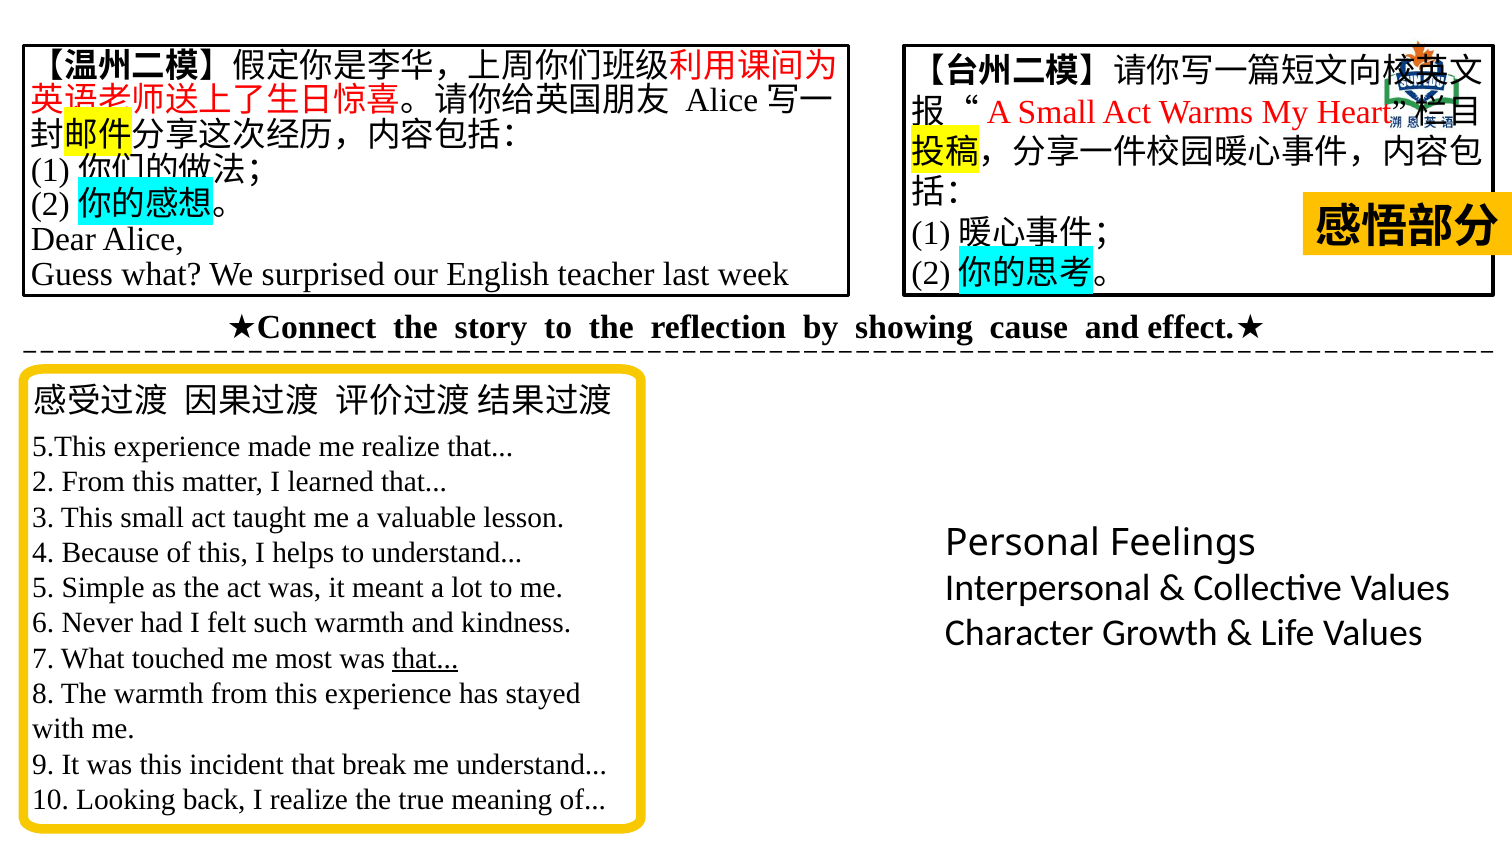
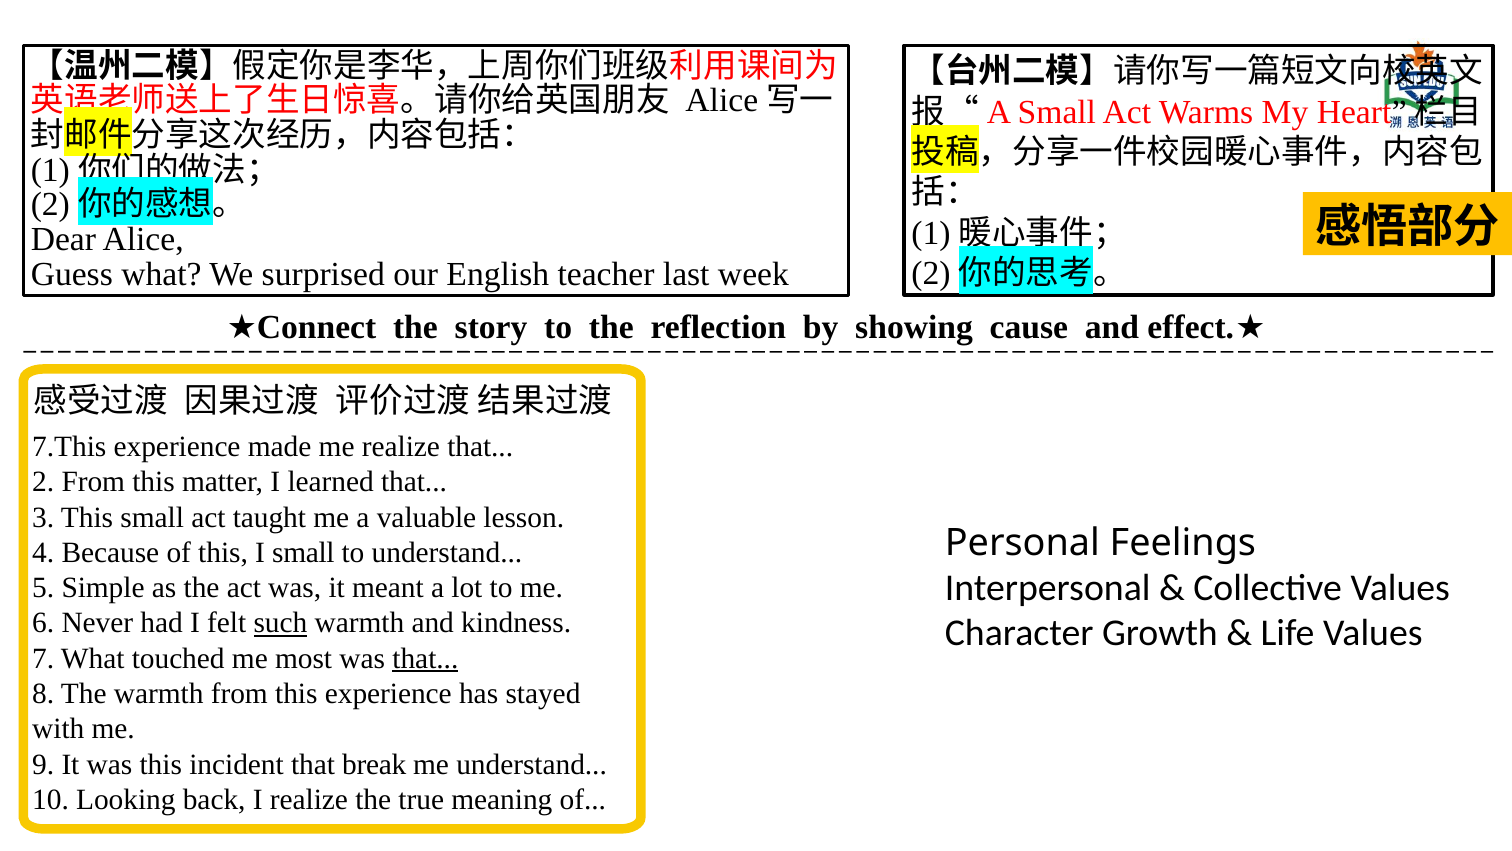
5.This: 5.This -> 7.This (69, 446)
I helps: helps -> small (303, 552)
such underline: none -> present (280, 623)
